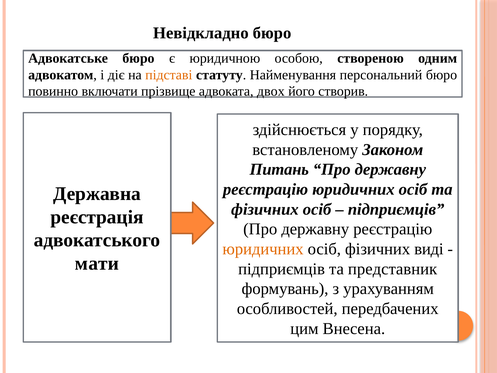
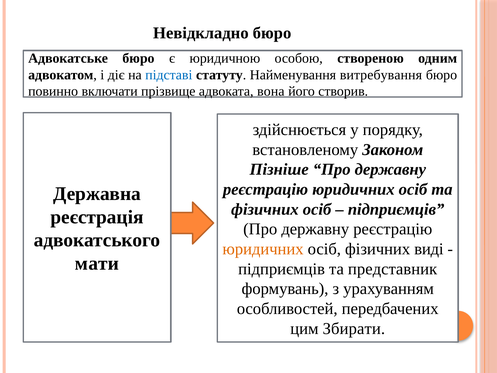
підставі colour: orange -> blue (169, 75)
персональний: персональний -> витребування (381, 75)
двох: двох -> вона (271, 91)
Питань: Питань -> Пізніше (279, 169)
Внесена: Внесена -> Збирати (354, 328)
